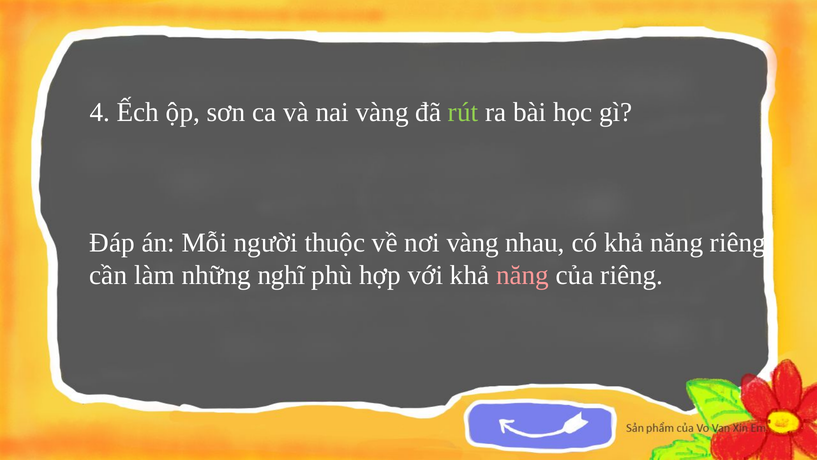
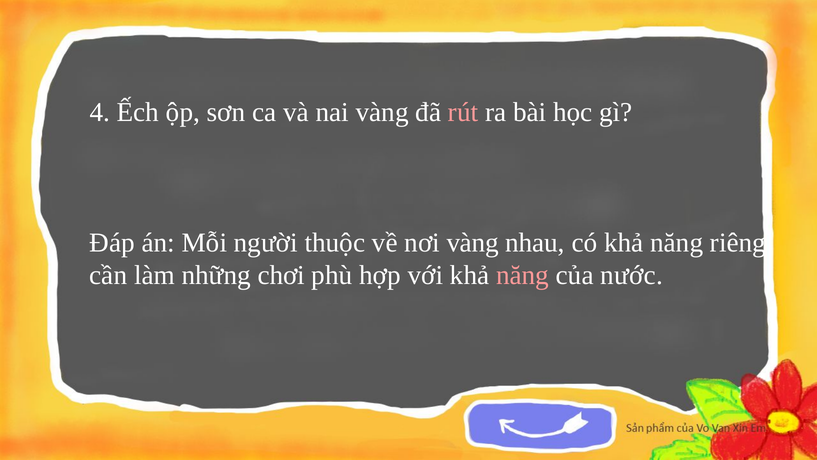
rút colour: light green -> pink (463, 112)
nghĩ: nghĩ -> chơi (281, 275)
của riêng: riêng -> nước (632, 275)
